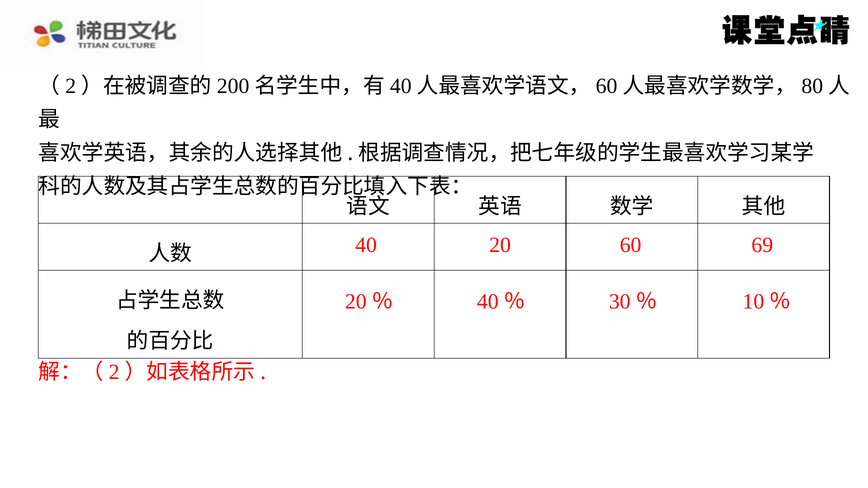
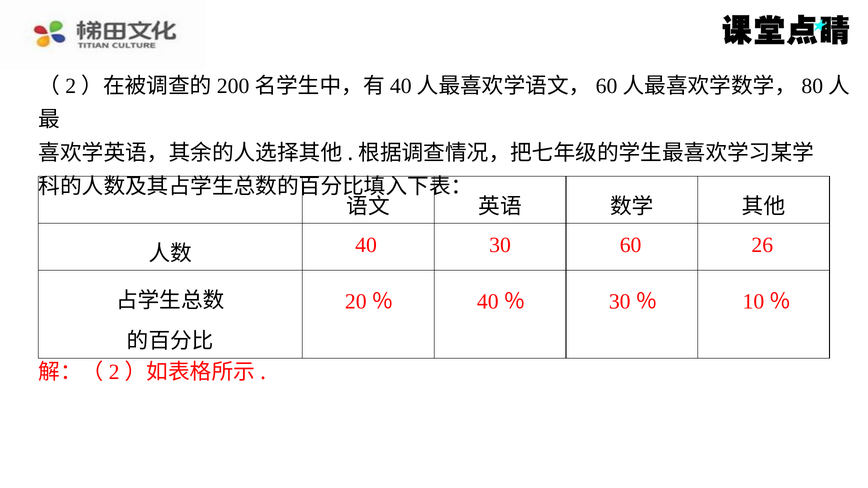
20: 20 -> 30 (500, 245)
69: 69 -> 26 (762, 245)
